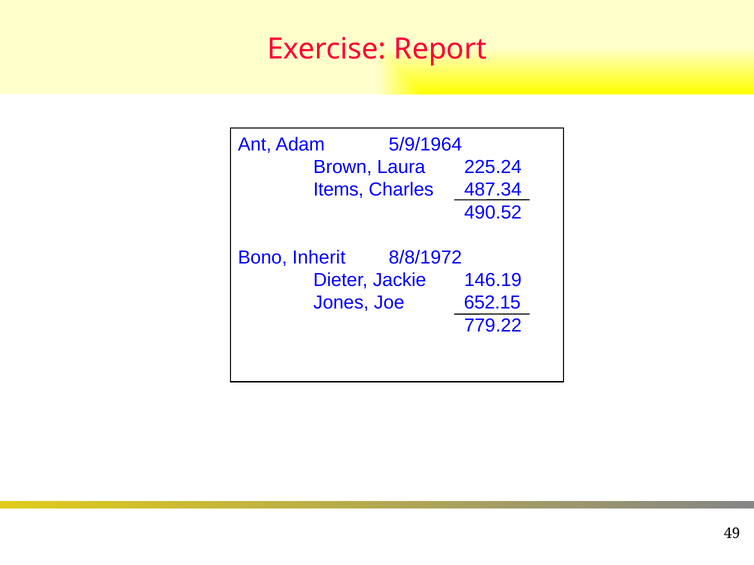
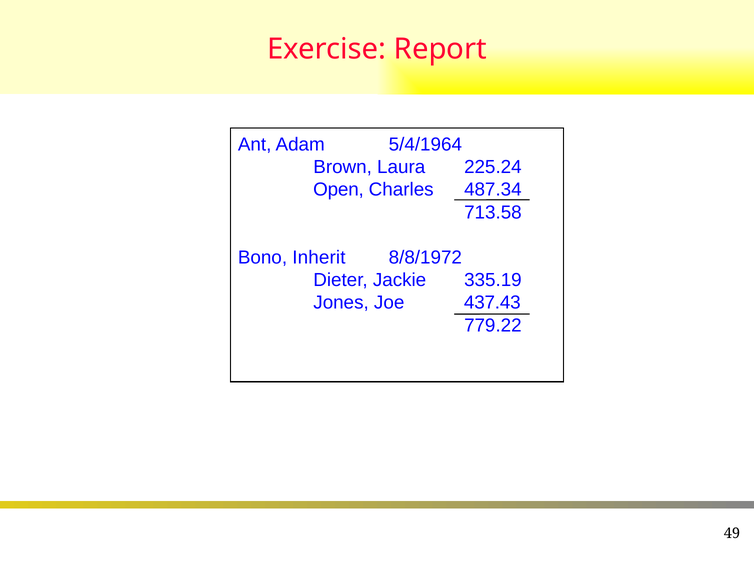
5/9/1964: 5/9/1964 -> 5/4/1964 (425, 145)
Items: Items -> Open (339, 190)
490.52: 490.52 -> 713.58 (493, 213)
146.19: 146.19 -> 335.19 (493, 280)
652.15: 652.15 -> 437.43 (492, 303)
